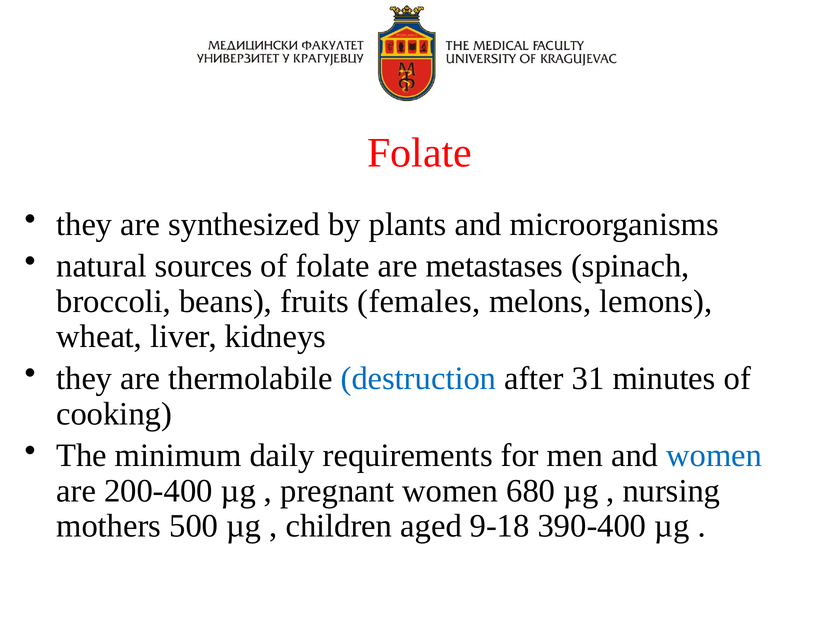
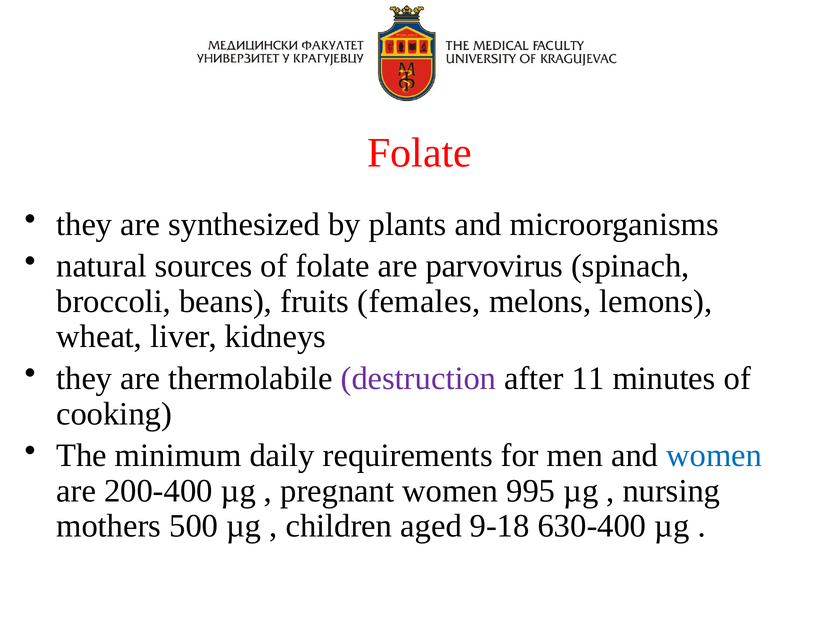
metastases: metastases -> parvovirus (494, 266)
destruction colour: blue -> purple (418, 378)
31: 31 -> 11 (588, 378)
680: 680 -> 995 (531, 490)
390-400: 390-400 -> 630-400 (592, 526)
